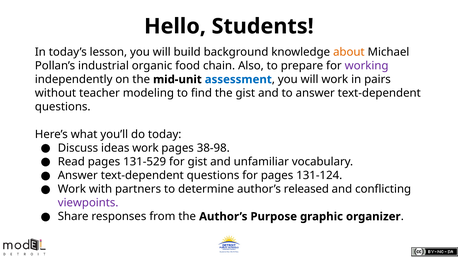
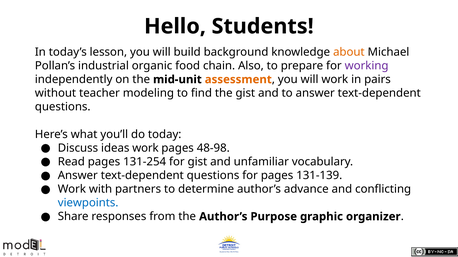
assessment colour: blue -> orange (238, 80)
38-98: 38-98 -> 48-98 (213, 148)
131-529: 131-529 -> 131-254 (145, 162)
131-124: 131-124 -> 131-139 (319, 176)
released: released -> advance (306, 190)
viewpoints colour: purple -> blue (88, 203)
